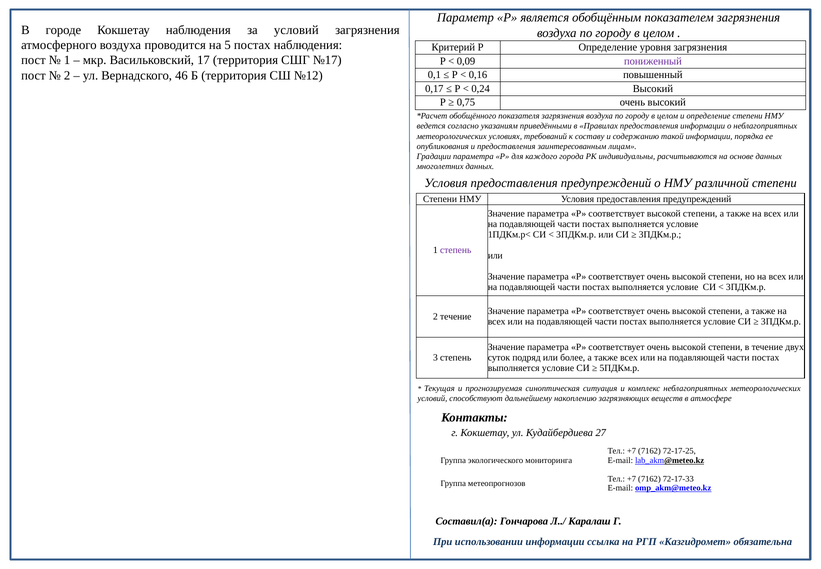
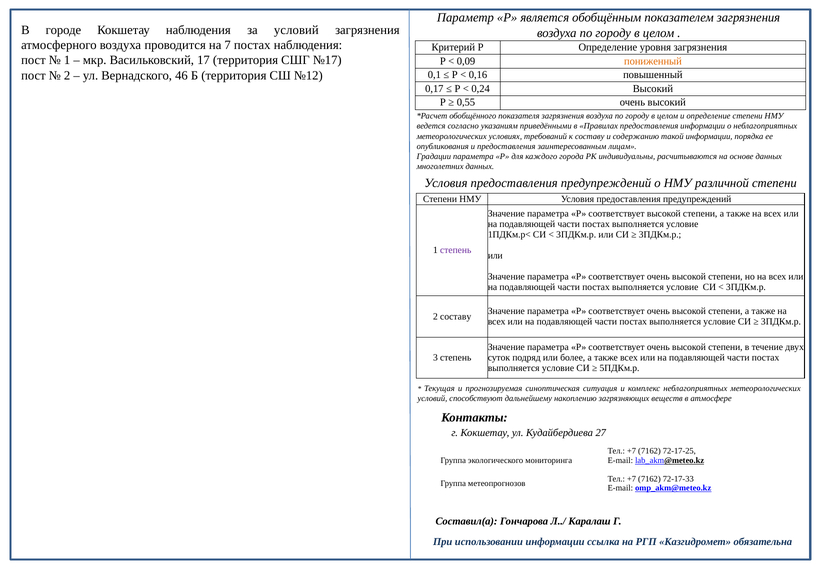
5: 5 -> 7 (228, 45)
пониженный colour: purple -> orange (653, 61)
0,75: 0,75 -> 0,55 (466, 102)
2 течение: течение -> составу (456, 316)
